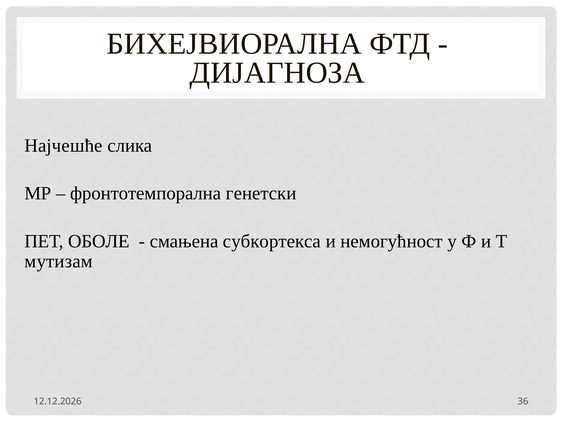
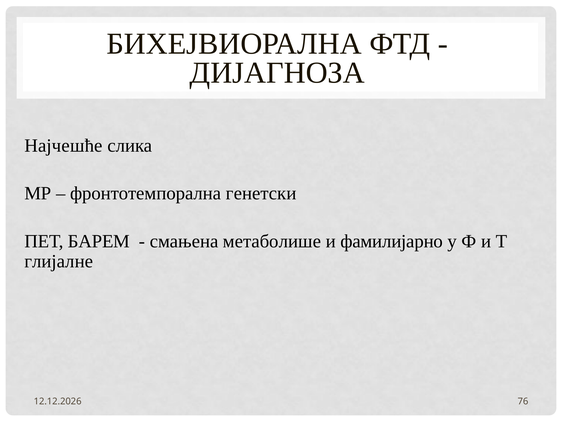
ОБОЛЕ: ОБОЛЕ -> БАРЕМ (99, 242)
субкортекса: субкортекса -> метаболише (272, 242)
немогућност: немогућност -> фамилијарно (392, 242)
мутизам: мутизам -> глијалне (59, 262)
36: 36 -> 76 (523, 402)
